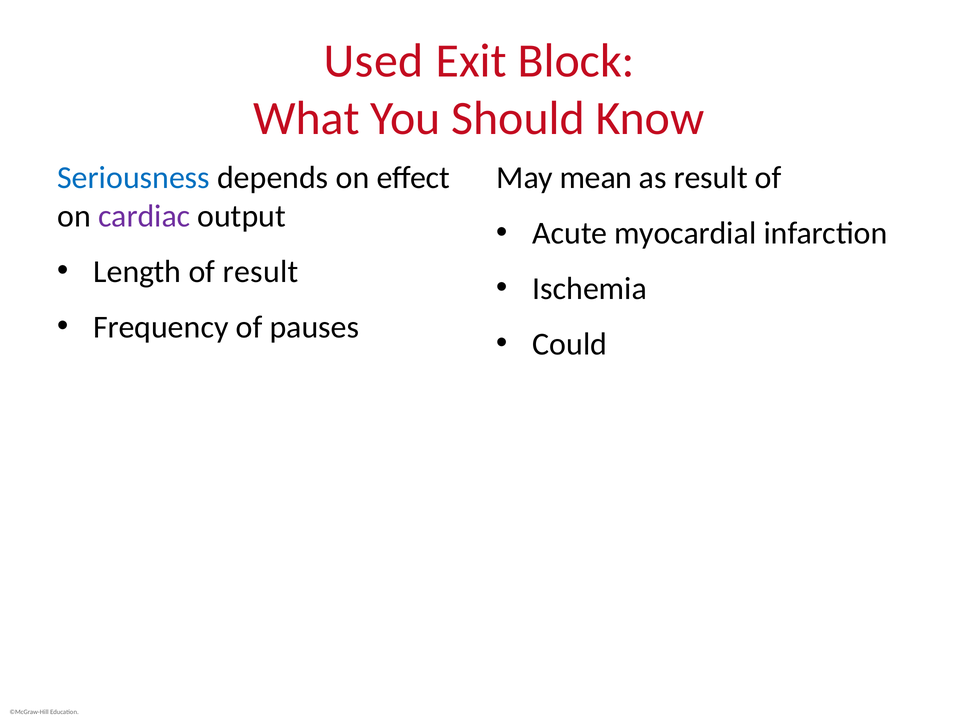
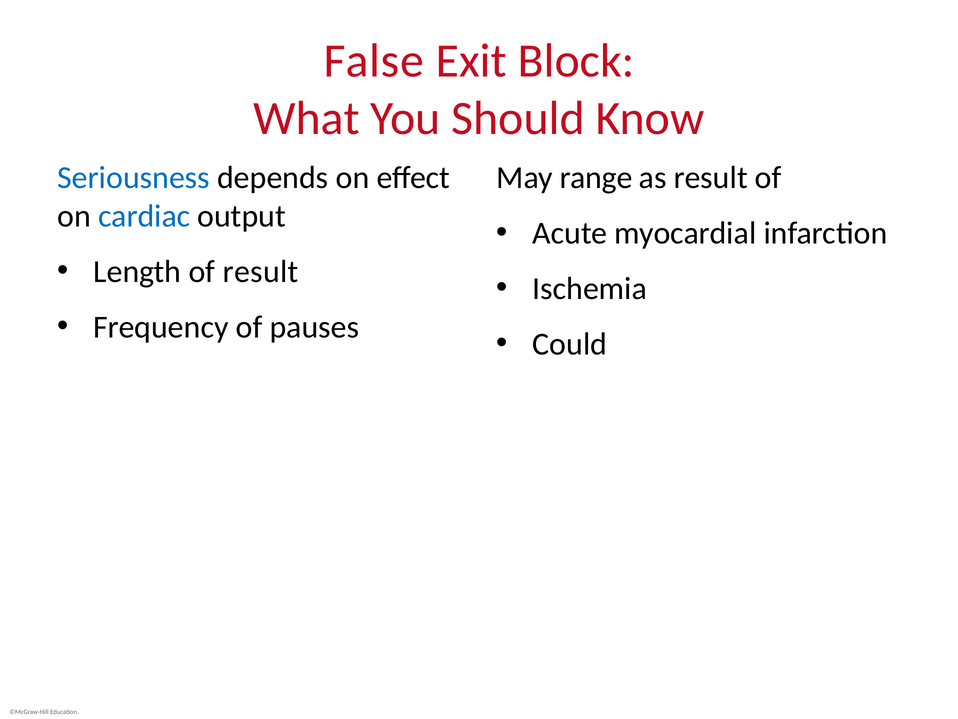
Used: Used -> False (374, 61)
mean: mean -> range (596, 178)
cardiac colour: purple -> blue (144, 216)
